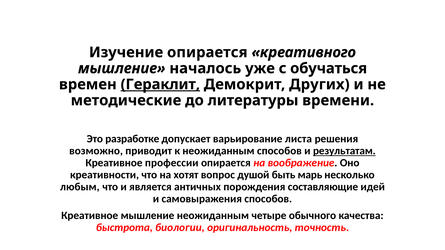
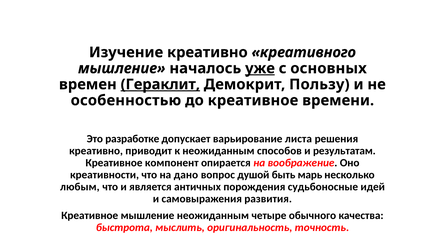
Изучение опирается: опирается -> креативно (207, 52)
уже underline: none -> present (260, 68)
обучаться: обучаться -> основных (329, 68)
Других: Других -> Пользу (319, 84)
методические: методические -> особенностью (126, 101)
до литературы: литературы -> креативное (253, 101)
возможно: возможно -> креативно (96, 151)
результатам underline: present -> none (344, 151)
профессии: профессии -> компонент (172, 163)
хотят: хотят -> дано (186, 175)
составляющие: составляющие -> судьбоносные (323, 187)
самовыражения способов: способов -> развития (268, 199)
биологии: биологии -> мыслить (180, 228)
